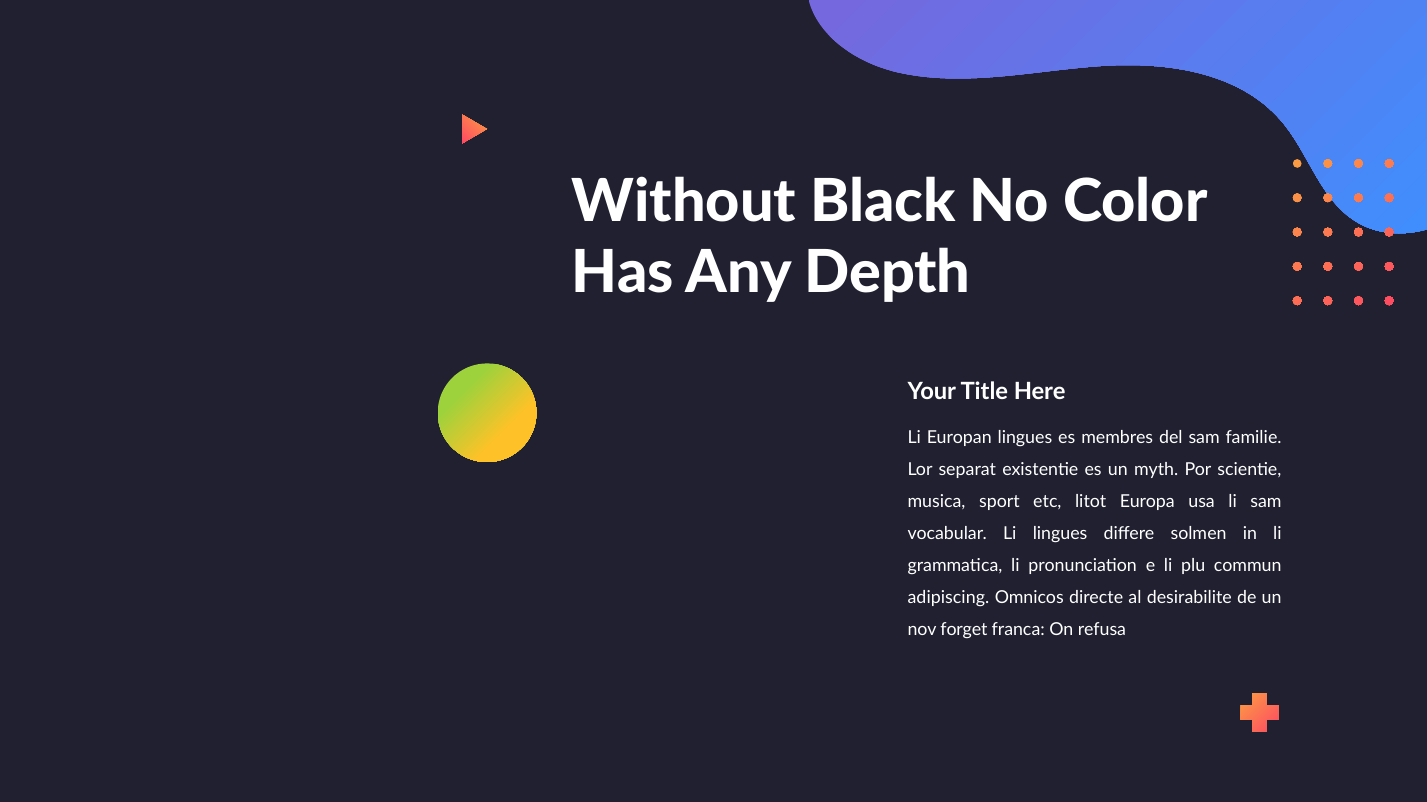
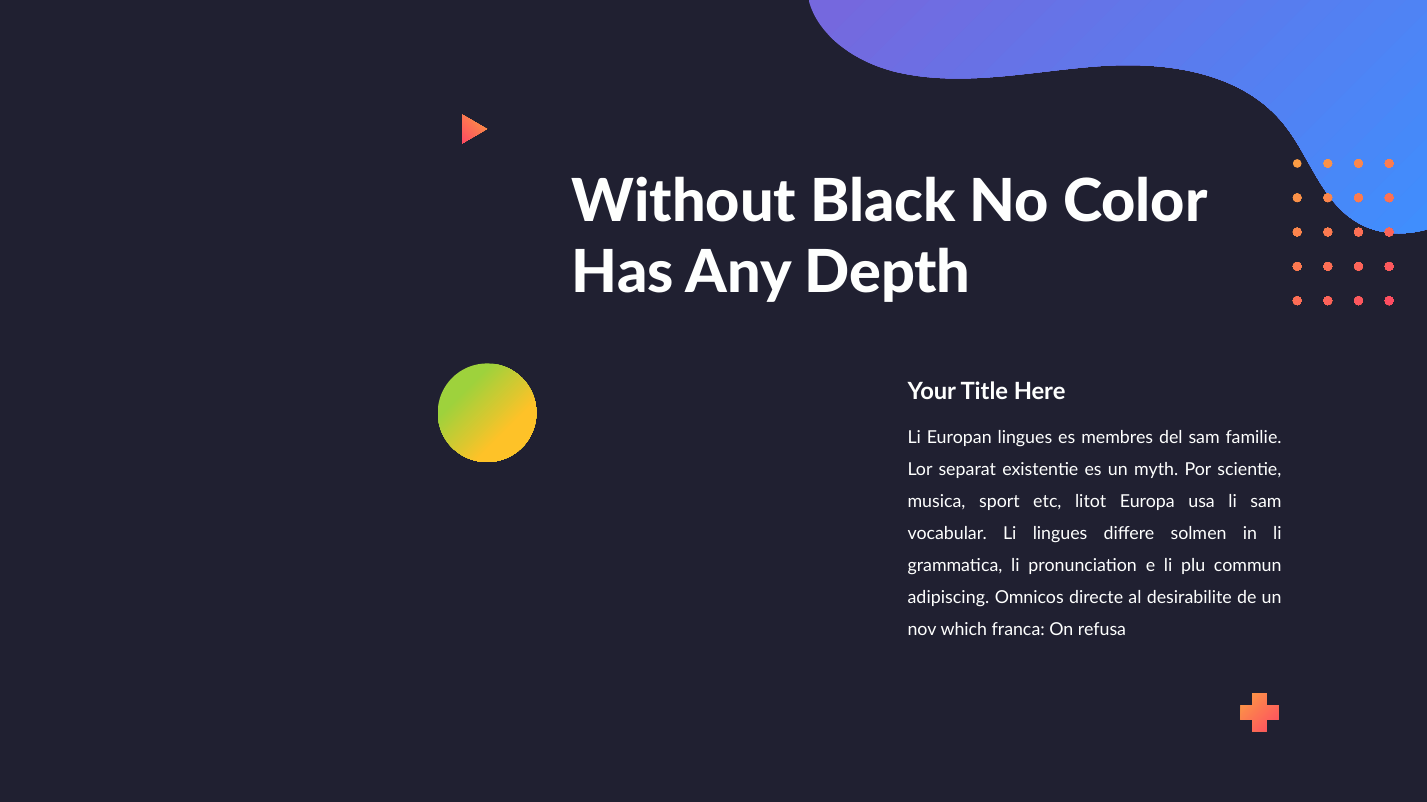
forget: forget -> which (964, 630)
